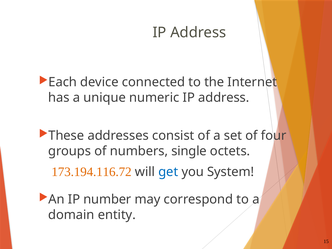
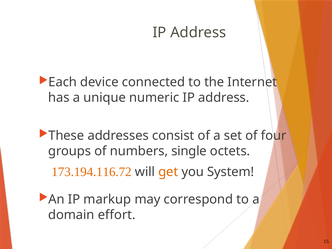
get colour: blue -> orange (168, 172)
number: number -> markup (107, 199)
entity: entity -> effort (117, 215)
